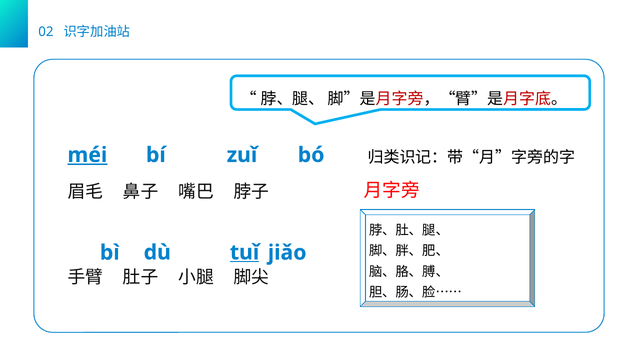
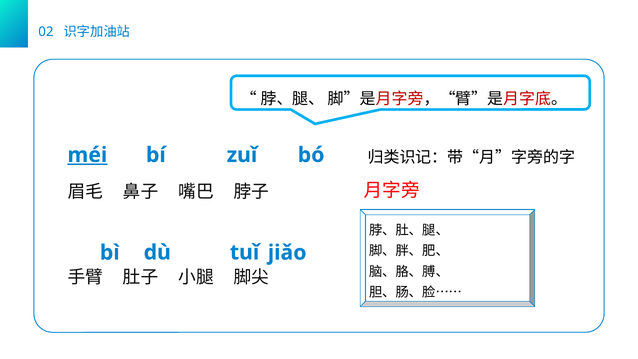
tuǐ underline: present -> none (245, 252)
